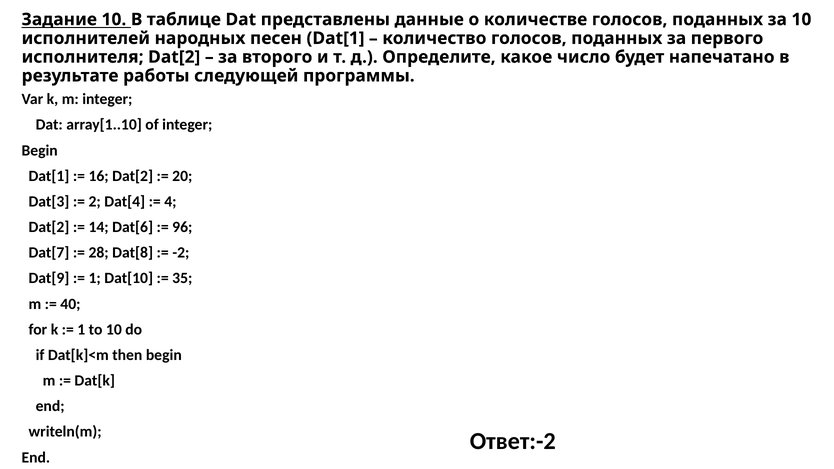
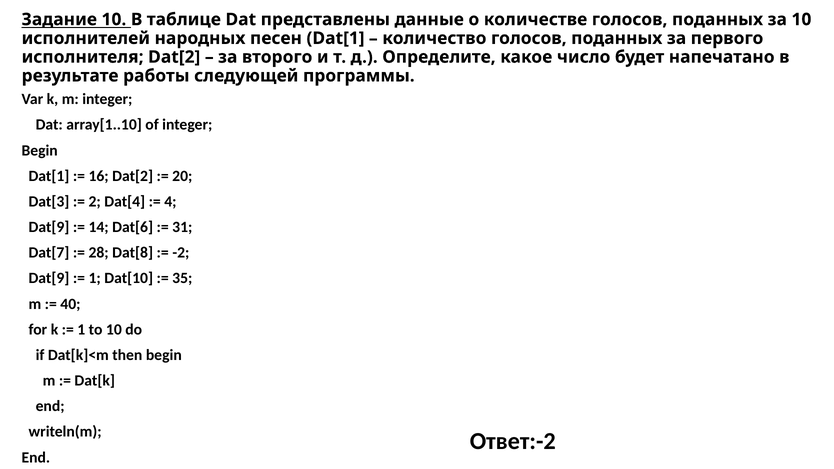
Dat[2: Dat[2 -> Dat[9 (49, 227)
96: 96 -> 31 (182, 227)
